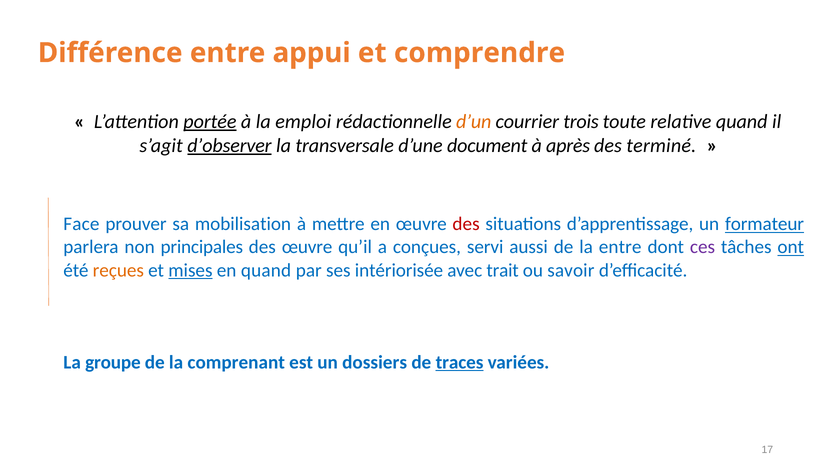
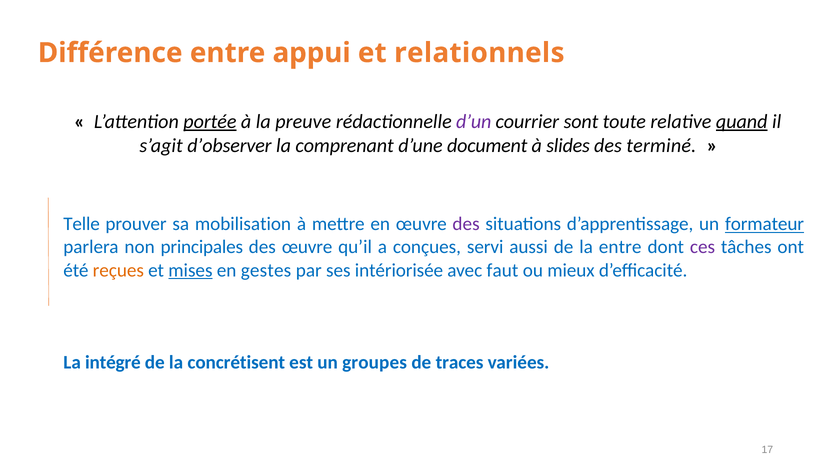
comprendre: comprendre -> relationnels (479, 53)
emploi: emploi -> preuve (303, 122)
d’un colour: orange -> purple (474, 122)
trois: trois -> sont (581, 122)
quand underline: none -> present (742, 122)
d’observer underline: present -> none (229, 146)
transversale: transversale -> comprenant (345, 146)
après: après -> slides (568, 146)
Face: Face -> Telle (82, 224)
des colour: red -> purple (466, 224)
ont underline: present -> none (791, 247)
en quand: quand -> gestes (266, 270)
trait: trait -> faut (502, 270)
ou savoir: savoir -> mieux (571, 270)
groupe: groupe -> intégré (113, 362)
comprenant: comprenant -> concrétisent (236, 362)
dossiers: dossiers -> groupes (375, 362)
traces underline: present -> none (460, 362)
